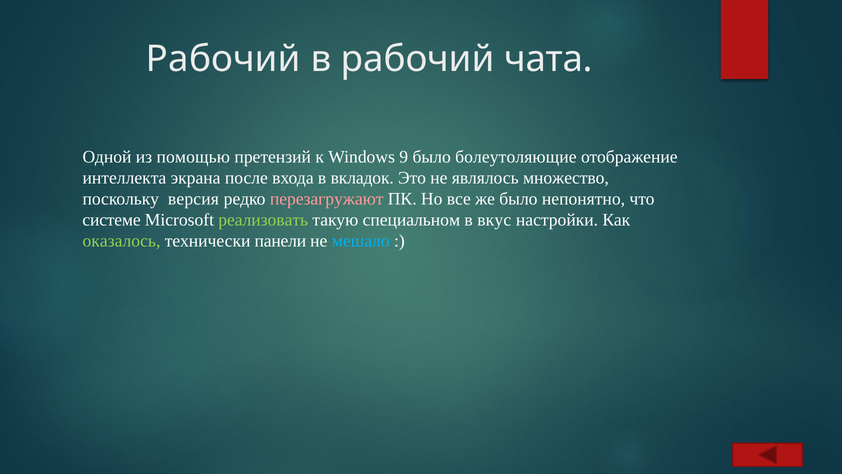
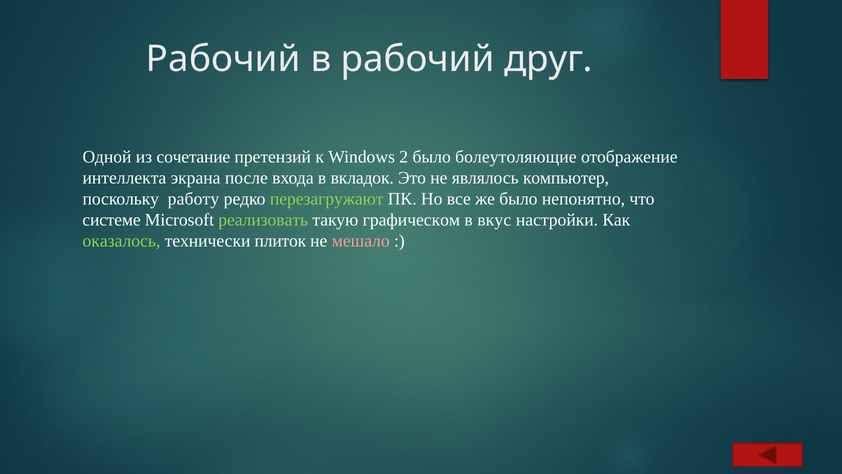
чата: чата -> друг (549, 59)
помощью: помощью -> сочетание (193, 157)
9: 9 -> 2 (404, 157)
множество: множество -> компьютер (566, 178)
версия: версия -> работу (193, 199)
перезагружают colour: pink -> light green (327, 199)
специальном: специальном -> графическом (411, 220)
панели: панели -> плиток (280, 241)
мешало colour: light blue -> pink (361, 241)
